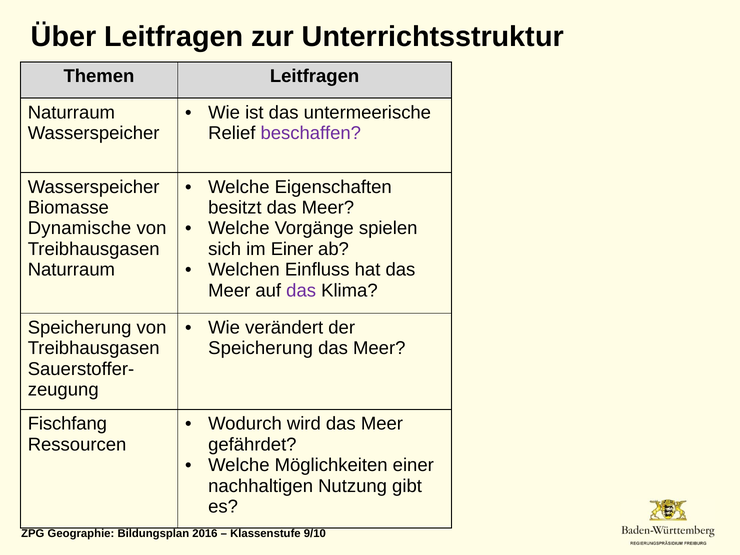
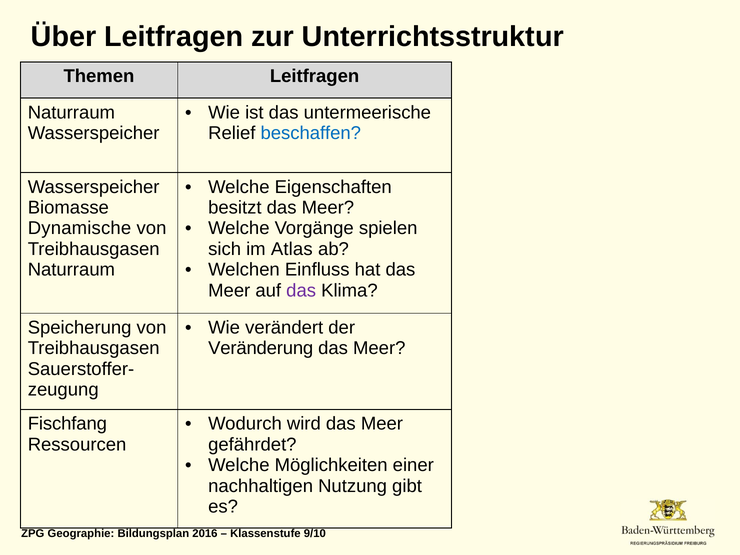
beschaffen colour: purple -> blue (311, 133)
im Einer: Einer -> Atlas (292, 249)
Speicherung: Speicherung -> Veränderung (261, 348)
